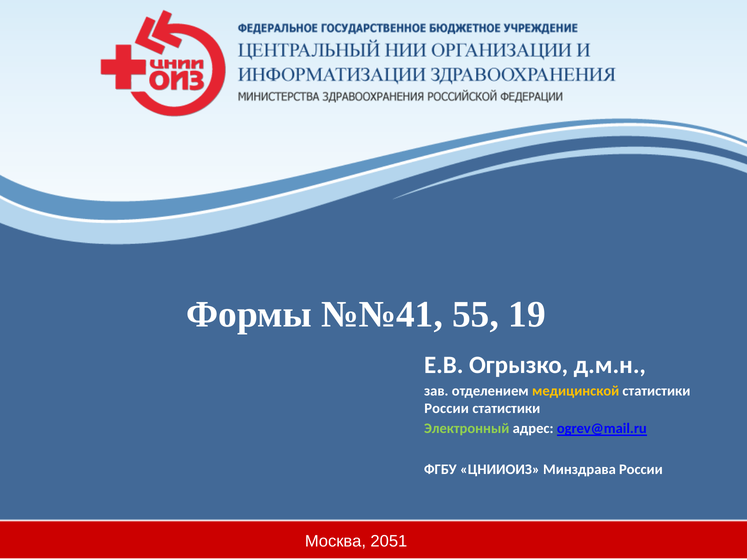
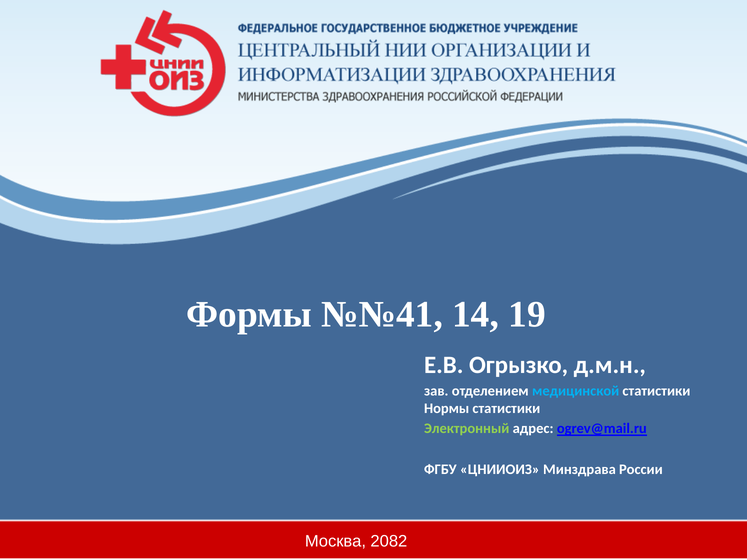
55: 55 -> 14 (476, 315)
медицинской colour: yellow -> light blue (576, 391)
России: России -> Нормы (447, 409)
2051: 2051 -> 2082 (389, 542)
